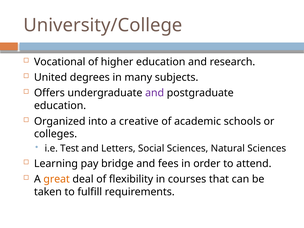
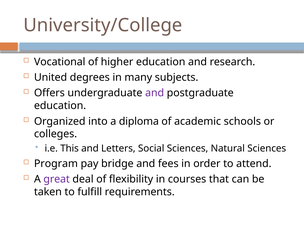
creative: creative -> diploma (139, 121)
Test: Test -> This (70, 148)
Learning: Learning -> Program (56, 164)
great colour: orange -> purple (57, 179)
